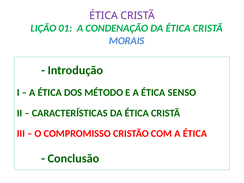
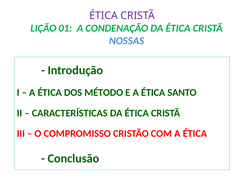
MORAIS: MORAIS -> NOSSAS (127, 41)
SENSO: SENSO -> SANTO (182, 93)
